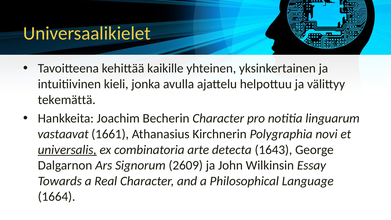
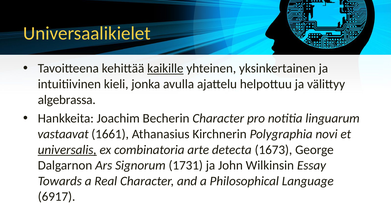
kaikille underline: none -> present (165, 68)
tekemättä: tekemättä -> algebrassa (67, 100)
1643: 1643 -> 1673 (273, 150)
2609: 2609 -> 1731 (186, 165)
1664: 1664 -> 6917 (57, 197)
